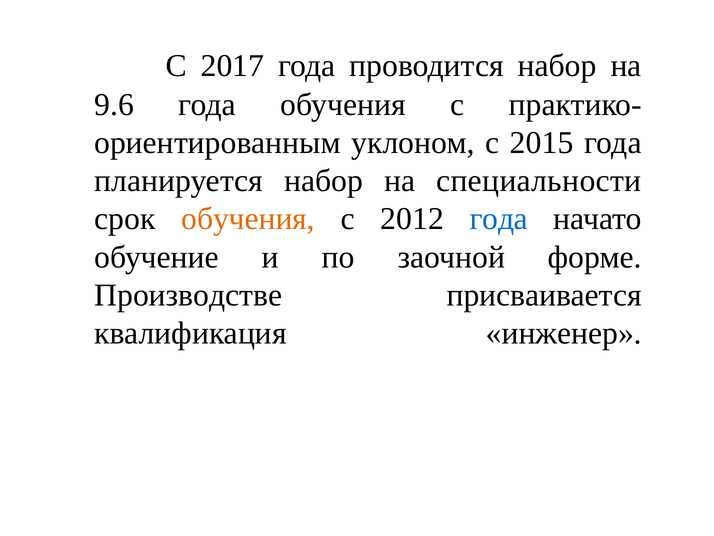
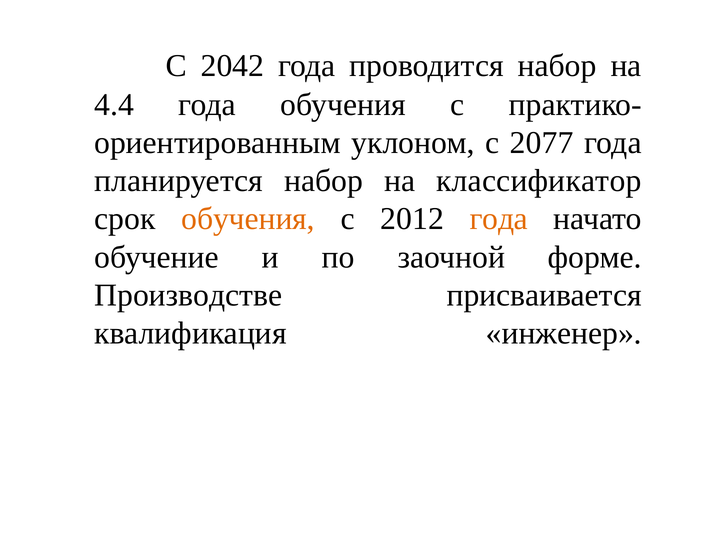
2017: 2017 -> 2042 (232, 66)
9.6: 9.6 -> 4.4 (114, 105)
2015: 2015 -> 2077 (542, 143)
специальности: специальности -> классификатор (539, 181)
года colour: blue -> orange (499, 219)
